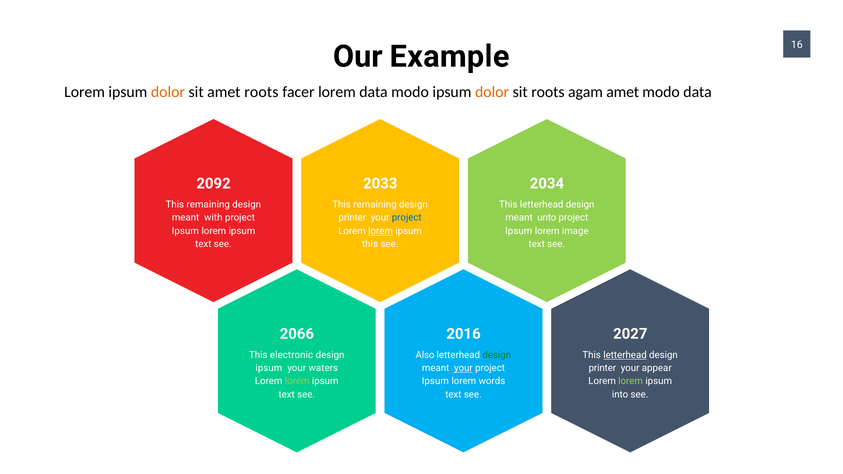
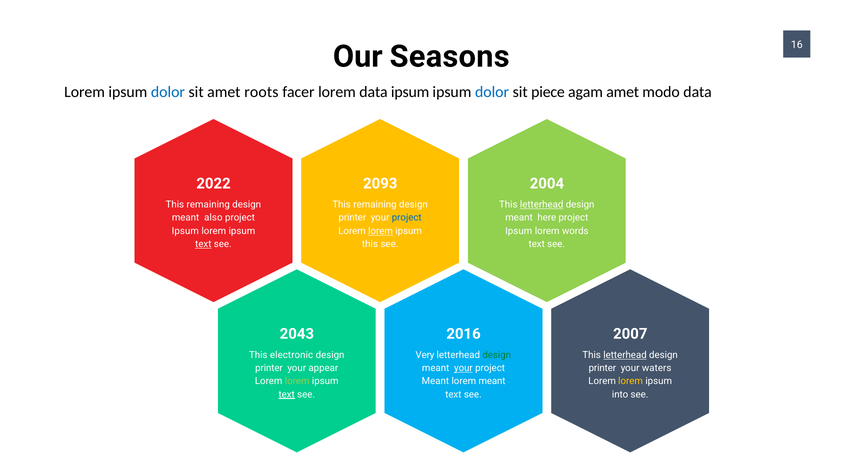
Example: Example -> Seasons (450, 57)
dolor colour: orange -> blue (168, 92)
data modo: modo -> ipsum (410, 92)
dolor colour: orange -> blue (492, 92)
sit roots: roots -> piece (548, 92)
2092: 2092 -> 2022 (213, 184)
2033: 2033 -> 2093 (380, 184)
2034: 2034 -> 2004 (547, 184)
letterhead underline: none -> present (542, 205)
with: with -> also (213, 218)
unto: unto -> here (547, 218)
image: image -> words (575, 231)
text underline: none -> present (203, 244)
2066: 2066 -> 2043 (297, 334)
2027: 2027 -> 2007 (630, 334)
Also: Also -> Very (425, 355)
ipsum: ipsum -> printer (269, 368)
waters: waters -> appear (323, 368)
appear: appear -> waters (657, 368)
Ipsum: Ipsum -> Meant (435, 381)
lorem words: words -> meant (492, 381)
lorem colour: light green -> yellow (631, 381)
text underline: none -> present (287, 395)
